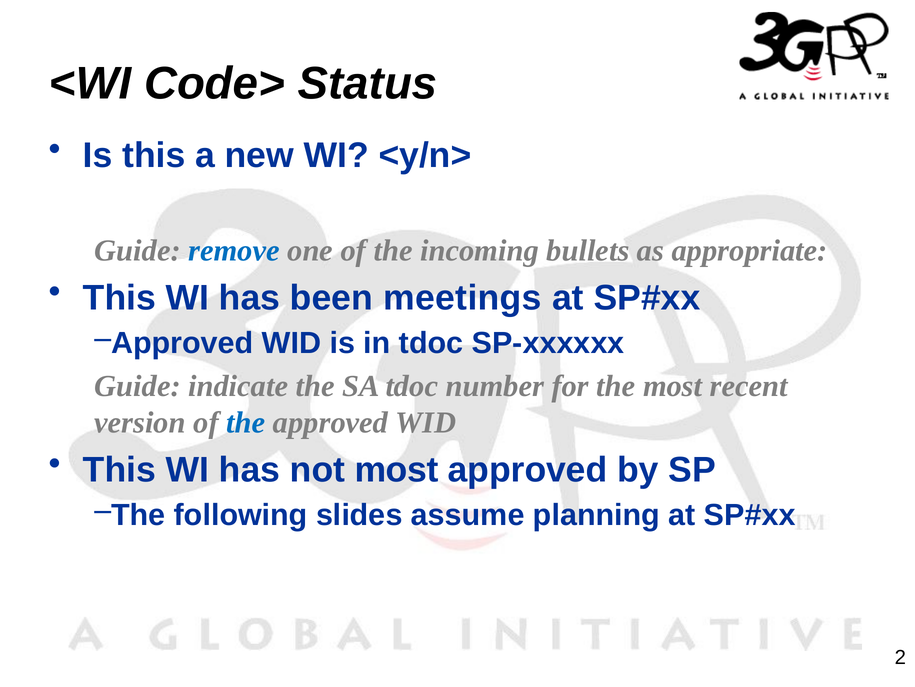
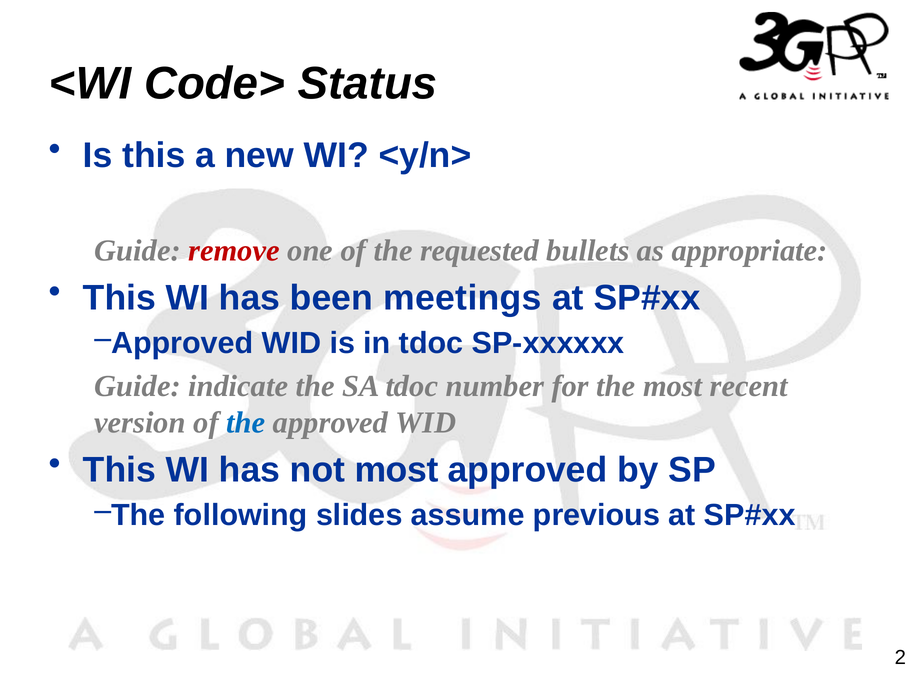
remove colour: blue -> red (234, 250)
incoming: incoming -> requested (480, 250)
planning: planning -> previous (596, 515)
